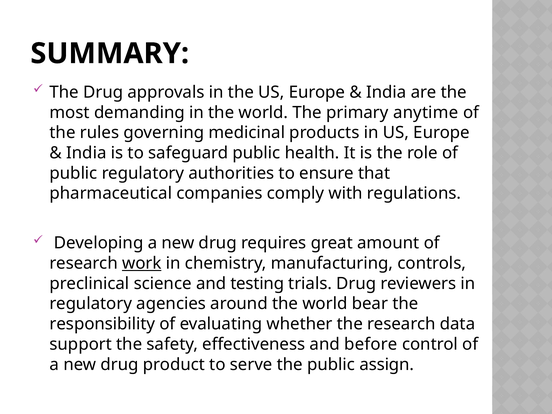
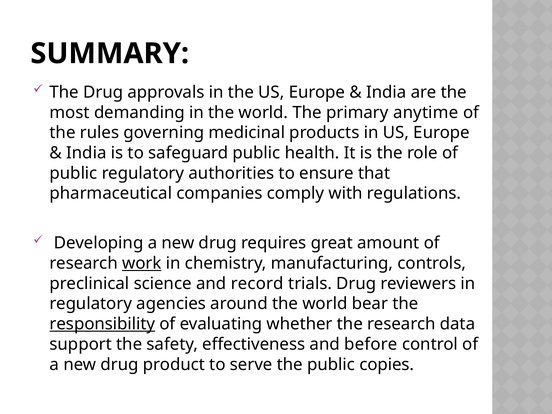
testing: testing -> record (257, 284)
responsibility underline: none -> present (102, 324)
assign: assign -> copies (387, 364)
